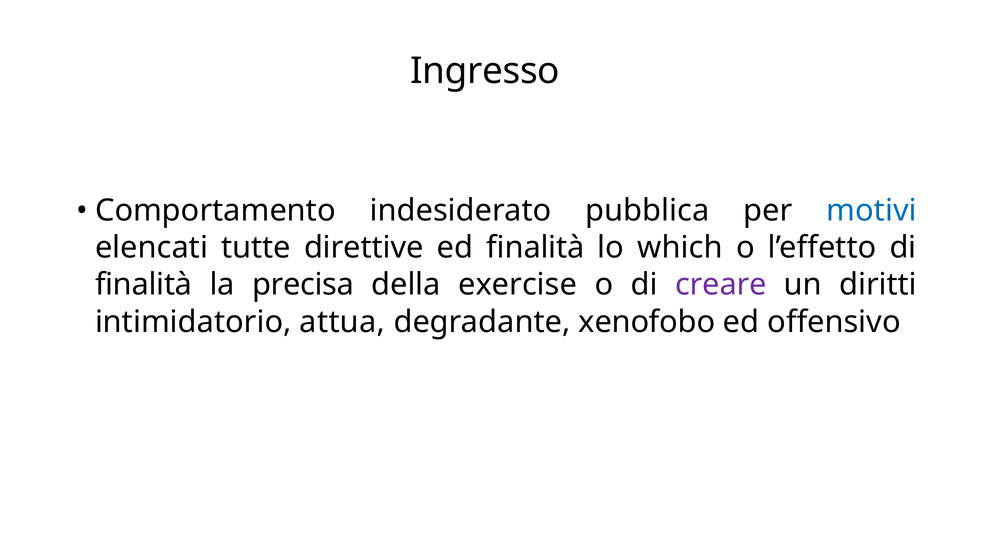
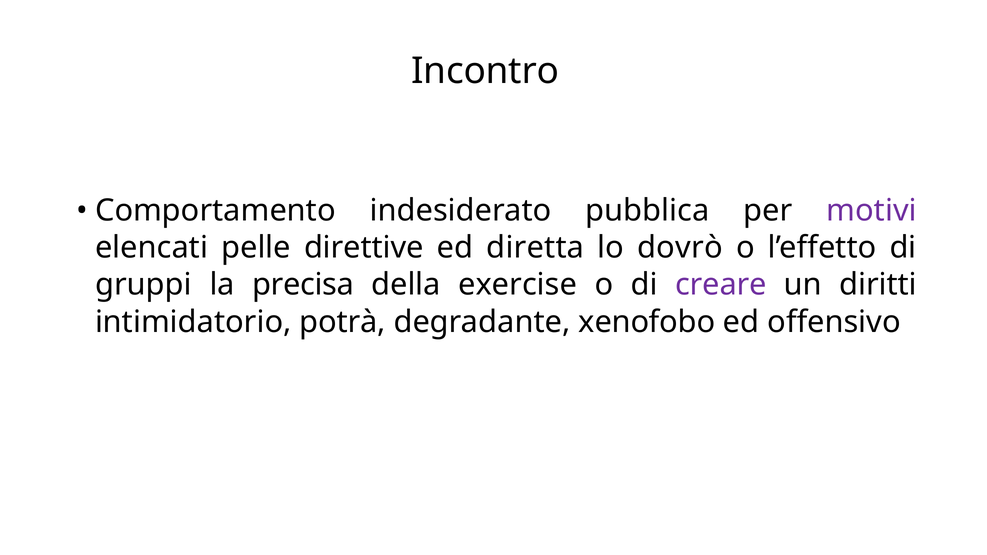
Ingresso: Ingresso -> Incontro (485, 71)
motivi colour: blue -> purple (872, 211)
tutte: tutte -> pelle (256, 248)
ed finalità: finalità -> diretta (535, 248)
which: which -> dovrò (680, 248)
finalità: finalità -> gruppi (143, 285)
attua: attua -> potrà (343, 322)
